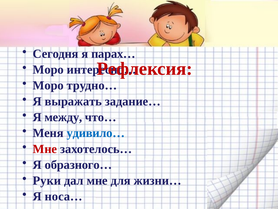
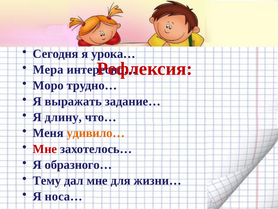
парах…: парах… -> урока… (113, 54)
Моро: Моро -> Мера (48, 69)
между: между -> длину (63, 117)
удивило… colour: blue -> orange (96, 133)
Руки: Руки -> Тему (47, 180)
